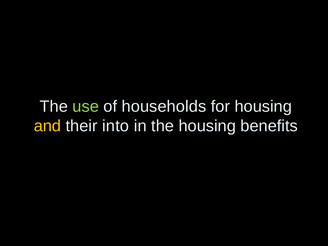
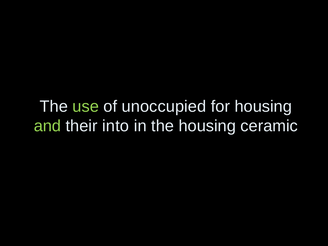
households: households -> unoccupied (164, 106)
and colour: yellow -> light green (47, 126)
benefits: benefits -> ceramic (269, 126)
